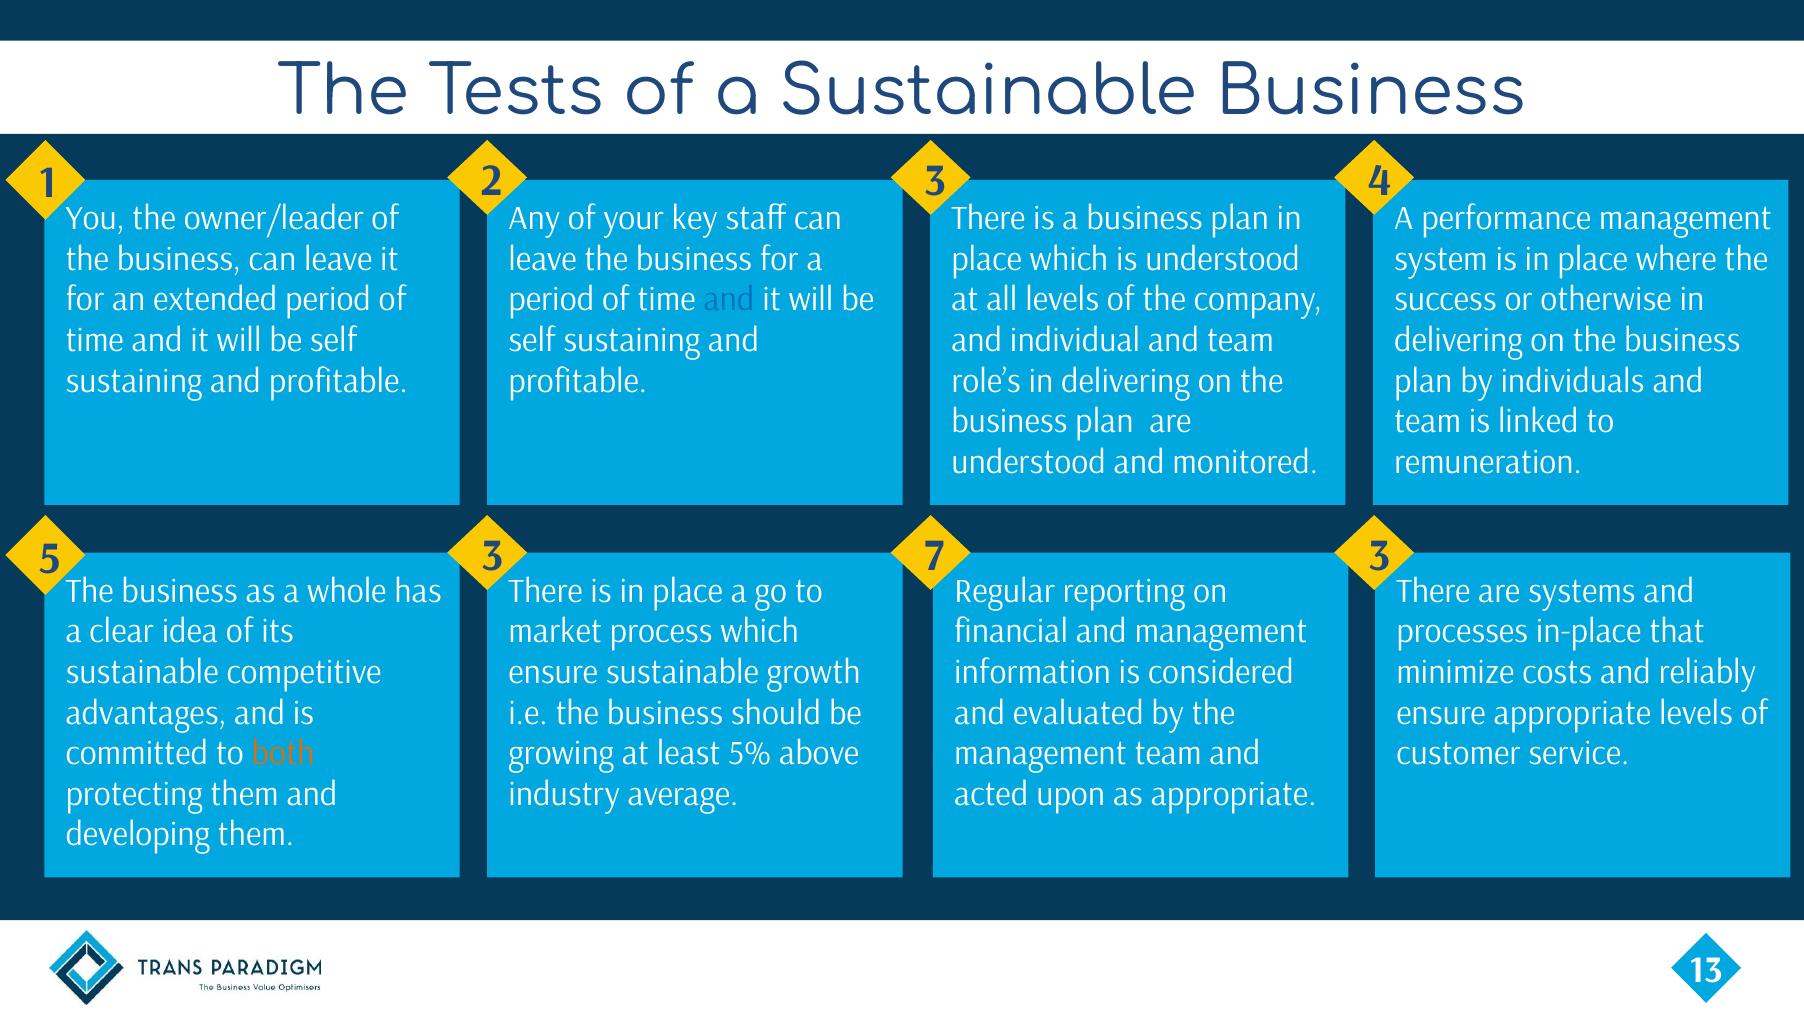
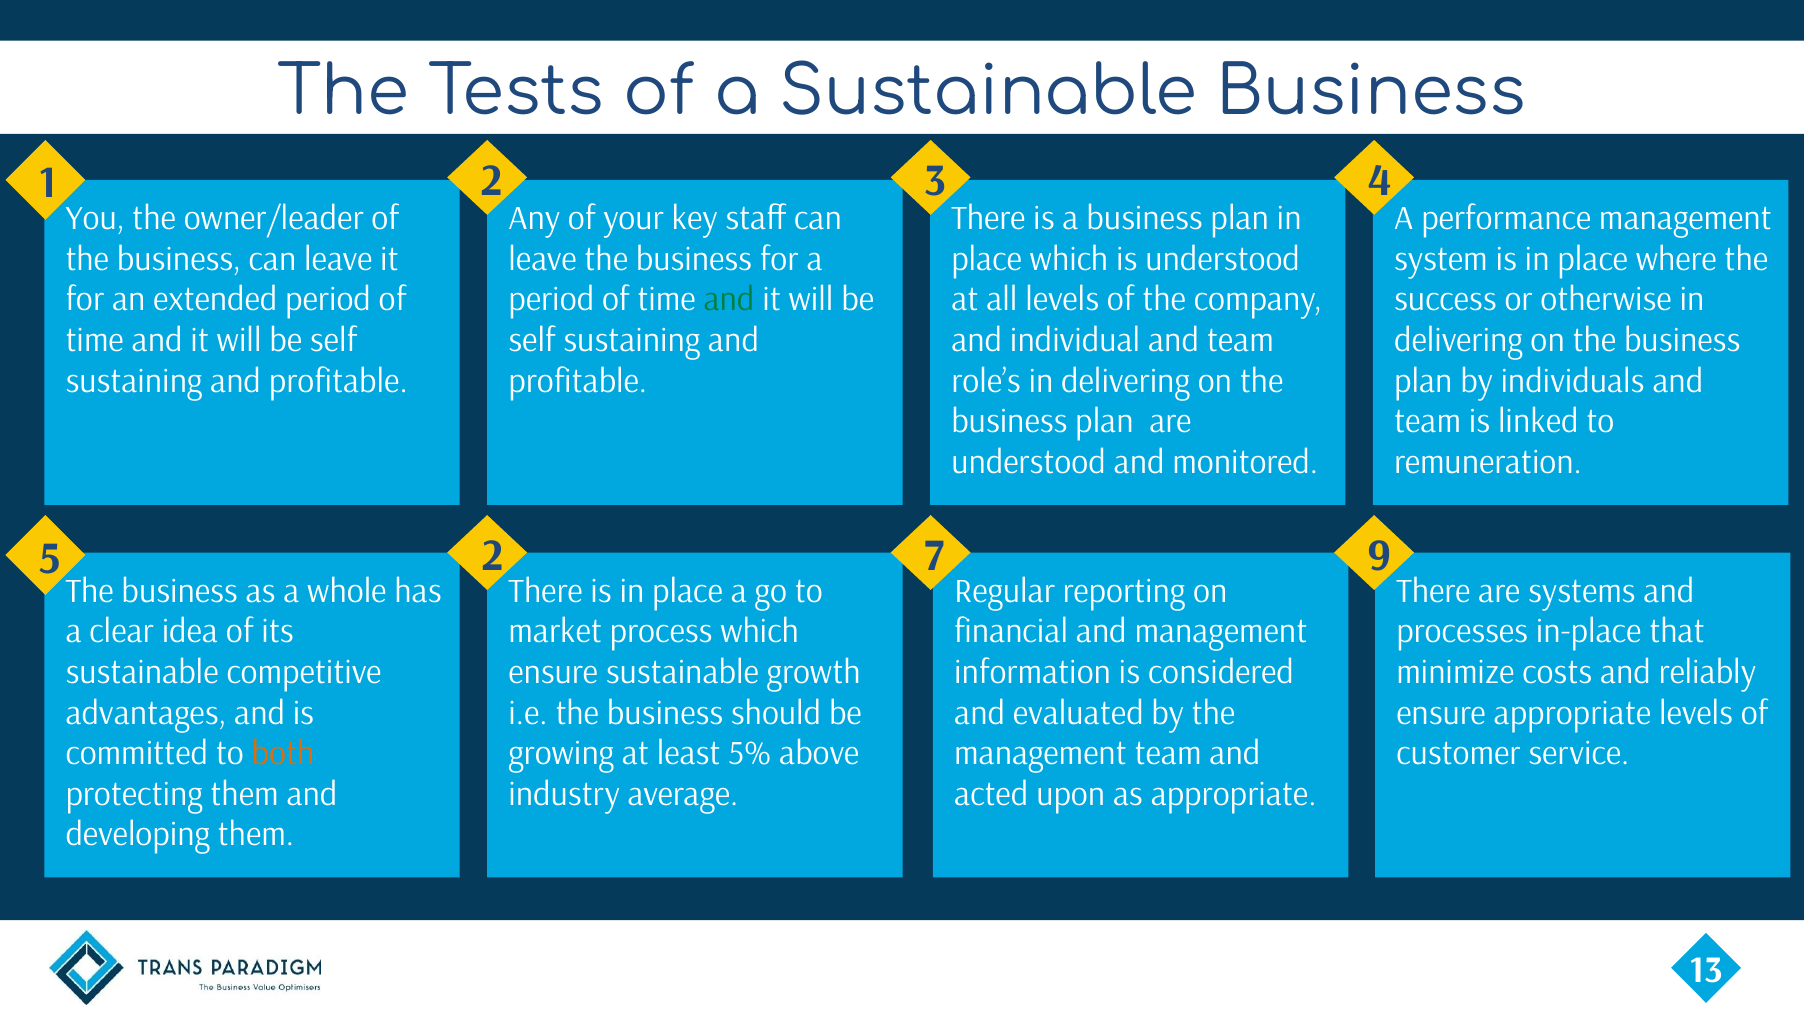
and colour: blue -> green (729, 300)
5 3: 3 -> 2 (492, 555)
7 3: 3 -> 9 (1379, 555)
